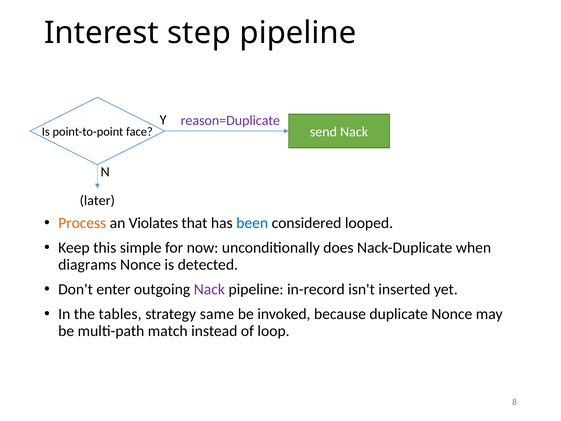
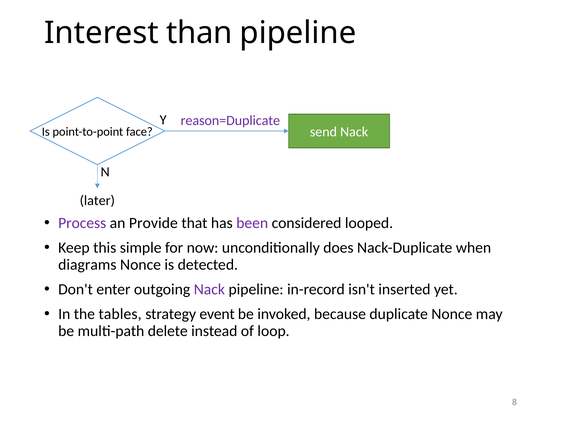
step: step -> than (199, 33)
Process colour: orange -> purple (82, 223)
Violates: Violates -> Provide (153, 223)
been colour: blue -> purple (252, 223)
same: same -> event (217, 314)
match: match -> delete (168, 331)
